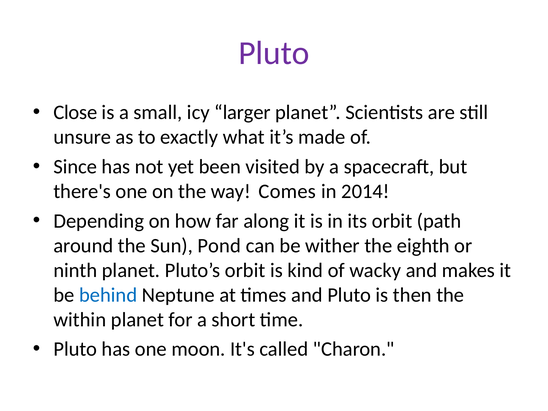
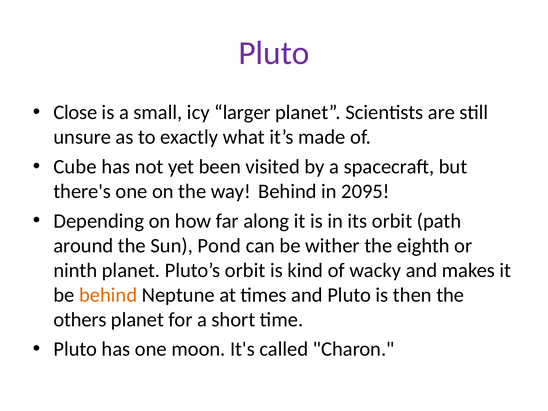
Since: Since -> Cube (75, 167)
way Comes: Comes -> Behind (287, 191)
2014: 2014 -> 2095 (365, 191)
behind colour: blue -> orange (108, 295)
within: within -> others (80, 320)
